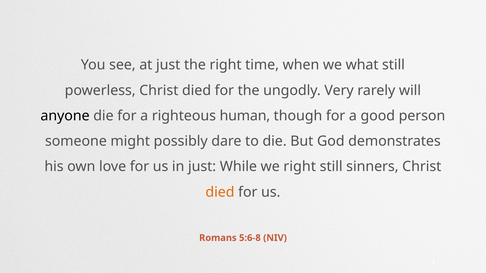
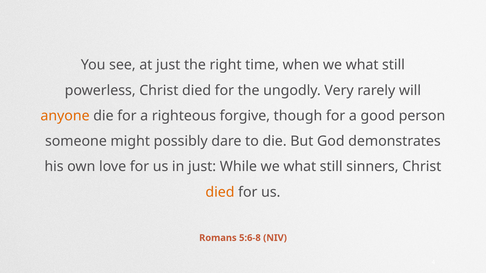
anyone colour: black -> orange (65, 116)
human: human -> forgive (245, 116)
While we right: right -> what (300, 167)
